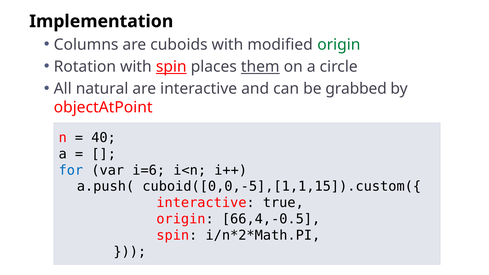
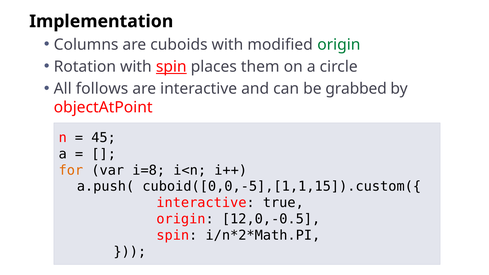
them underline: present -> none (260, 67)
natural: natural -> follows (102, 89)
40: 40 -> 45 (104, 138)
for colour: blue -> orange (71, 170)
i=6: i=6 -> i=8 (149, 170)
66,4,-0.5: 66,4,-0.5 -> 12,0,-0.5 (271, 219)
